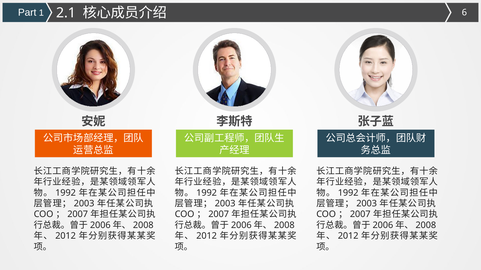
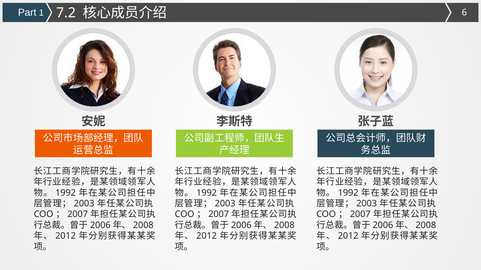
2.1: 2.1 -> 7.2 (66, 13)
